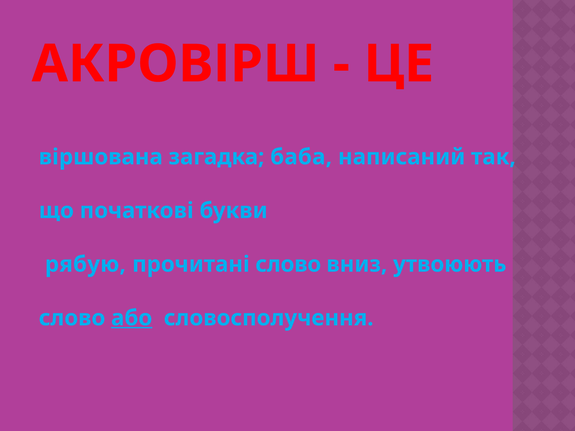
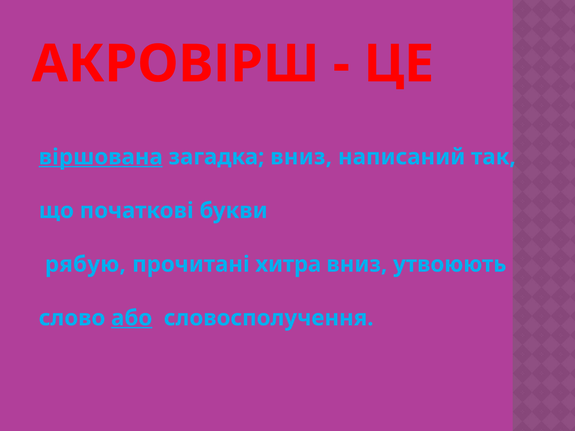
віршована underline: none -> present (101, 157)
загадка баба: баба -> вниз (301, 157)
прочитані слово: слово -> хитра (288, 264)
